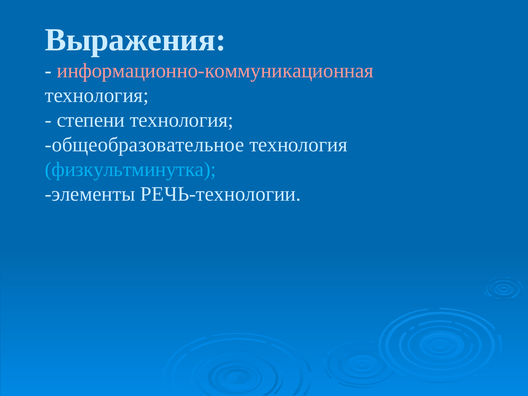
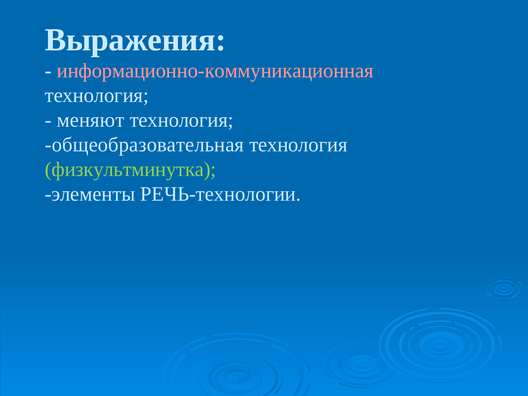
степени: степени -> меняют (91, 120)
общеобразовательное: общеобразовательное -> общеобразовательная (144, 145)
физкультминутка colour: light blue -> light green (131, 169)
